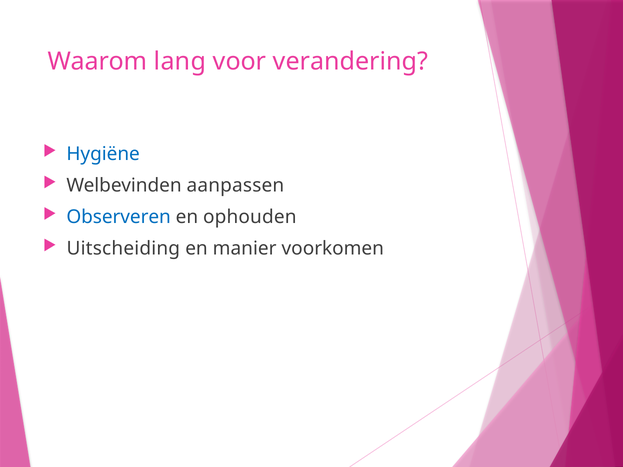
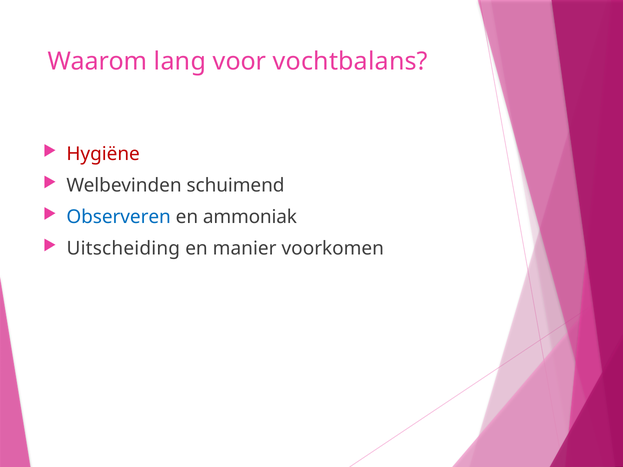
verandering: verandering -> vochtbalans (350, 61)
Hygiëne colour: blue -> red (103, 154)
aanpassen: aanpassen -> schuimend (236, 186)
ophouden: ophouden -> ammoniak (250, 217)
